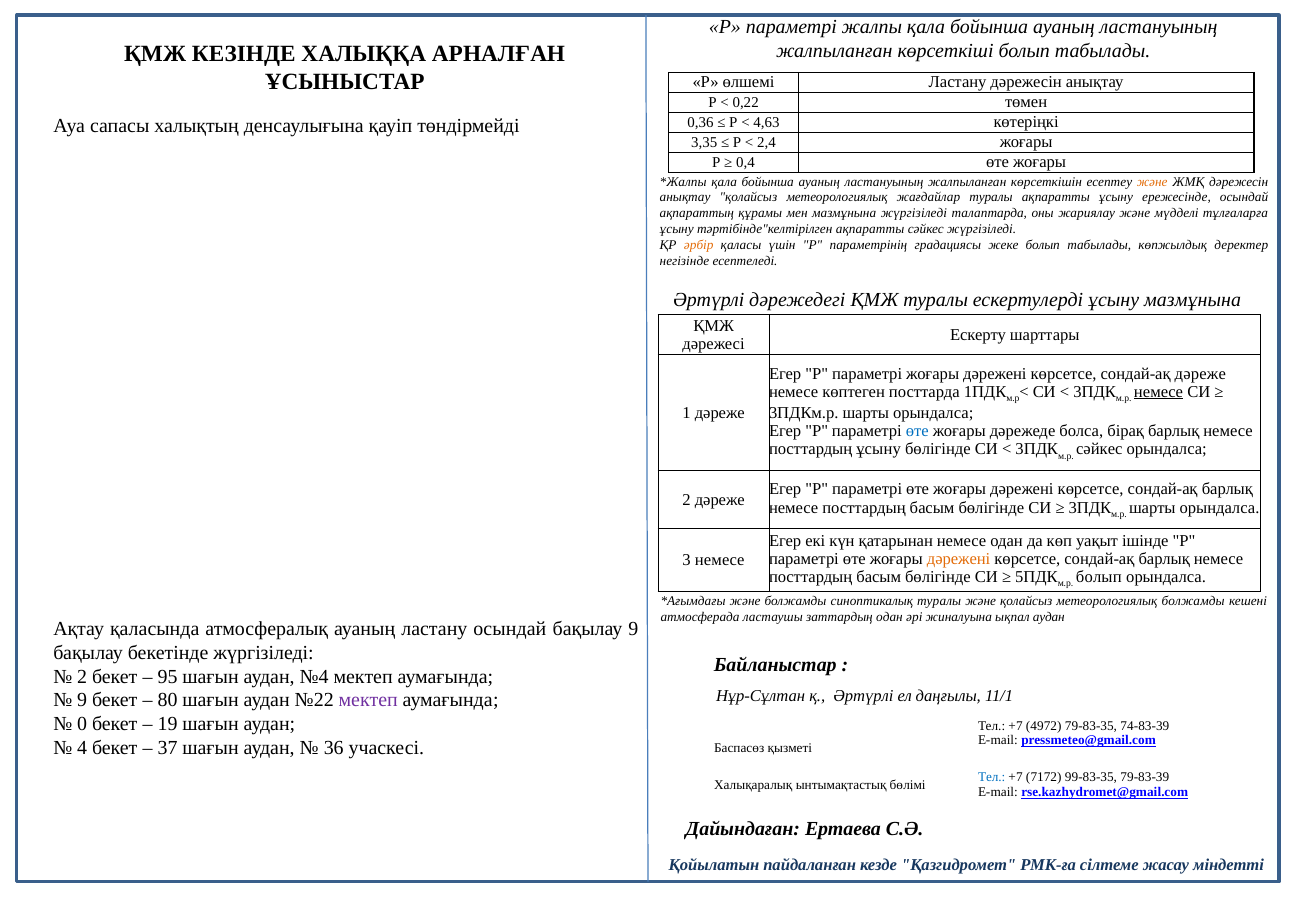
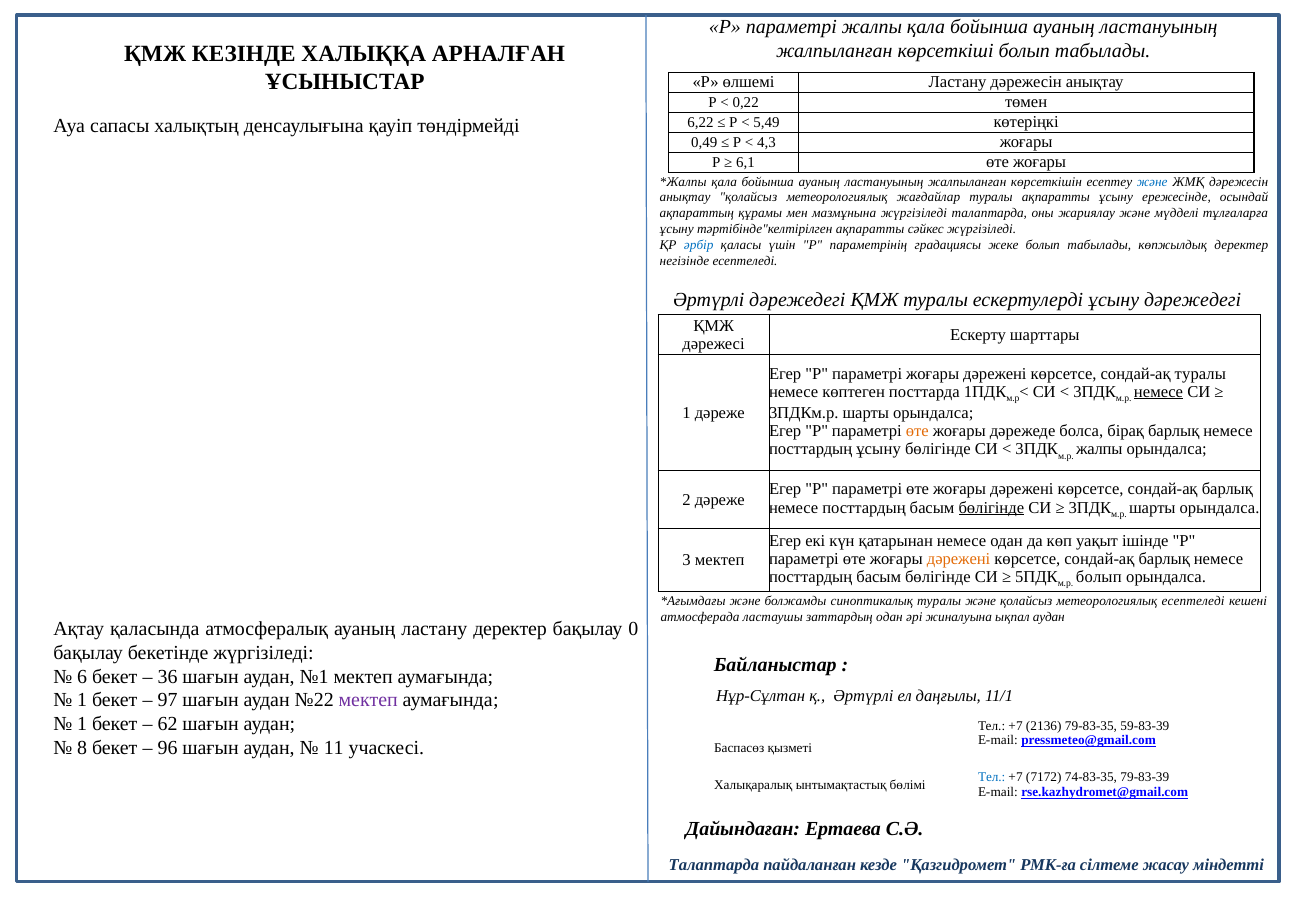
0,36: 0,36 -> 6,22 (700, 122)
4,63: 4,63 -> 5,49 (767, 122)
3,35: 3,35 -> 0,49 (704, 142)
2,4: 2,4 -> 4,3 (766, 142)
0,4: 0,4 -> 6,1 (745, 162)
және colour: orange -> blue (1152, 182)
әрбір colour: orange -> blue (699, 245)
ұсыну мазмұнына: мазмұнына -> дәрежедегі (1193, 300)
сондай-ақ дәреже: дәреже -> туралы (1200, 374)
өте colour: blue -> orange (917, 431)
сәйкес: сәйкес -> жалпы (1099, 450)
бөлігінде underline: none -> present (991, 508)
3 немесе: немесе -> мектеп (720, 560)
метеорологиялық болжамды: болжамды -> есептеледі (1193, 601)
ластану осындай: осындай -> деректер (510, 629)
бақылау 9: 9 -> 0 (633, 629)
2: 2 -> 6 (82, 677)
95: 95 -> 36 (168, 677)
№4: №4 -> №1 (314, 677)
9: 9 -> 1 (82, 701)
80: 80 -> 97 (168, 701)
0: 0 -> 1 (82, 724)
19: 19 -> 62 (168, 724)
4972: 4972 -> 2136 (1044, 726)
74-83-39: 74-83-39 -> 59-83-39 (1145, 726)
4: 4 -> 8 (82, 748)
37: 37 -> 96 (168, 748)
36: 36 -> 11 (334, 748)
99-83-35: 99-83-35 -> 74-83-35 (1091, 778)
Қойылатын: Қойылатын -> Талаптарда (714, 866)
